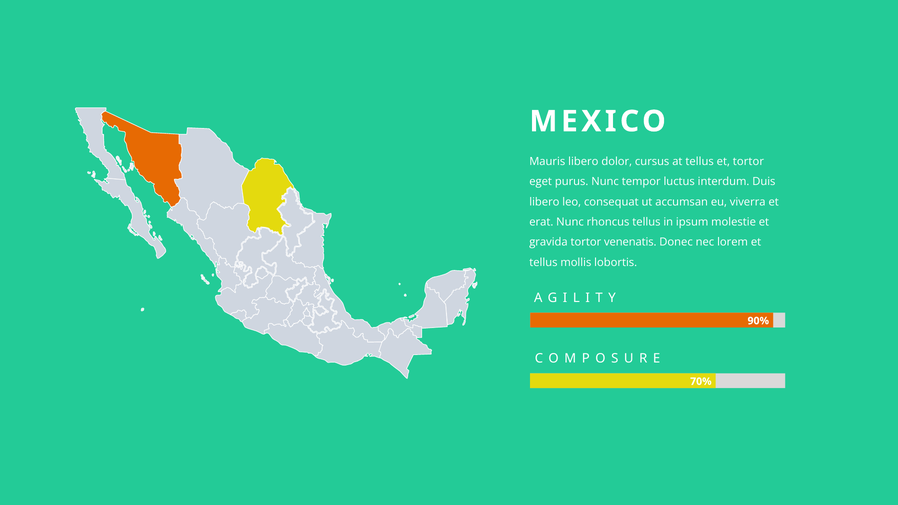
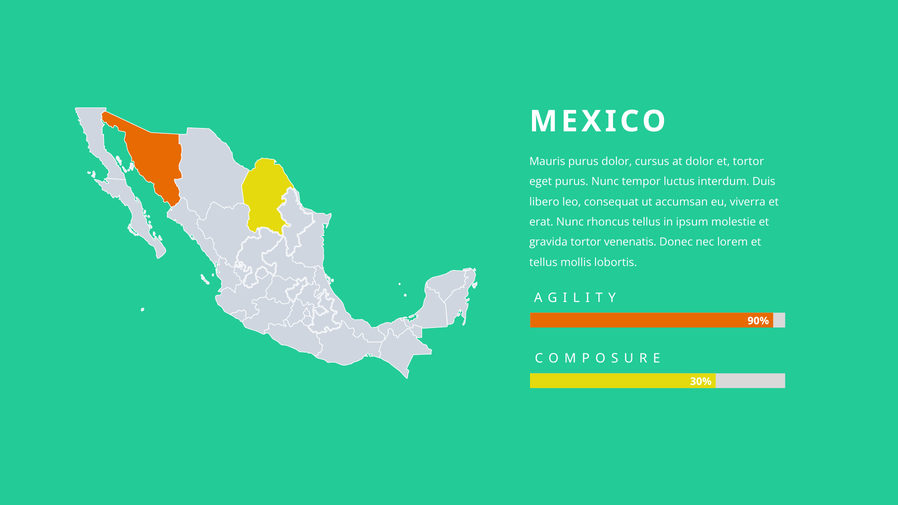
Mauris libero: libero -> purus (583, 162)
at tellus: tellus -> dolor (700, 162)
70%: 70% -> 30% (701, 382)
